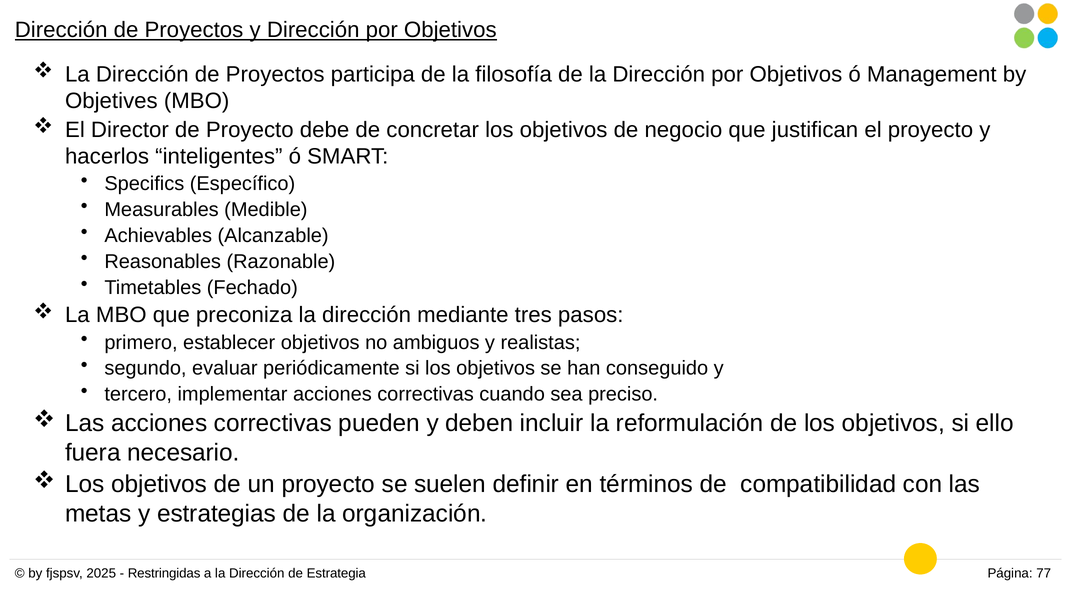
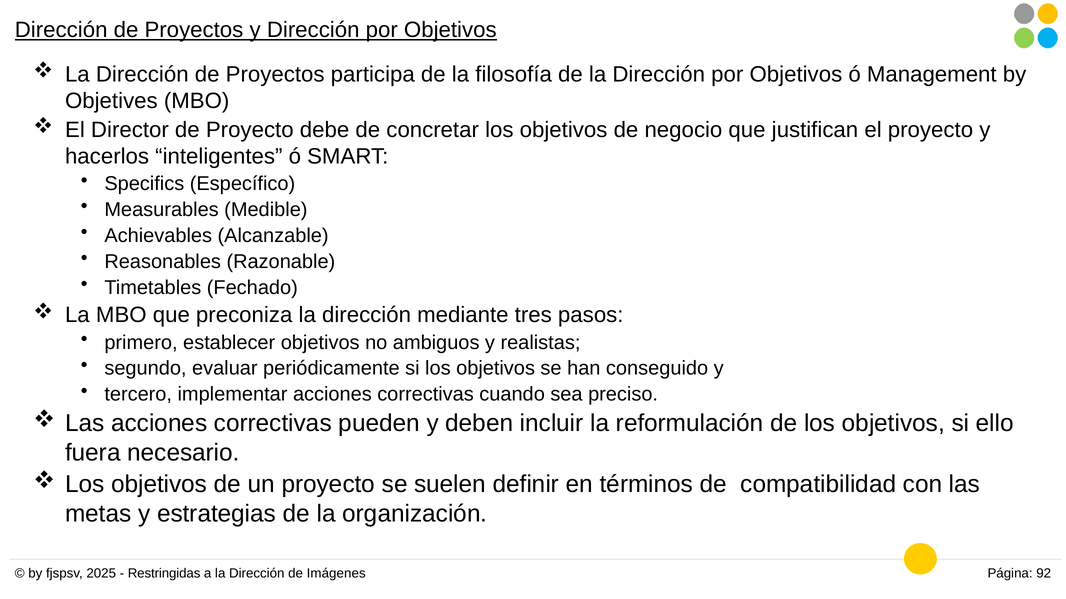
Estrategia: Estrategia -> Imágenes (336, 574)
77: 77 -> 92 (1044, 574)
